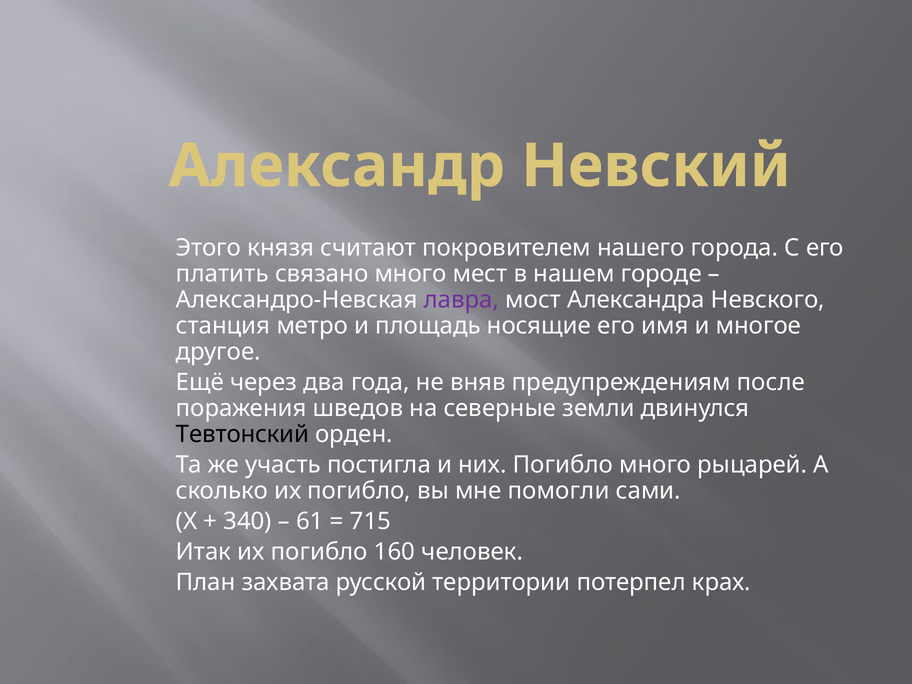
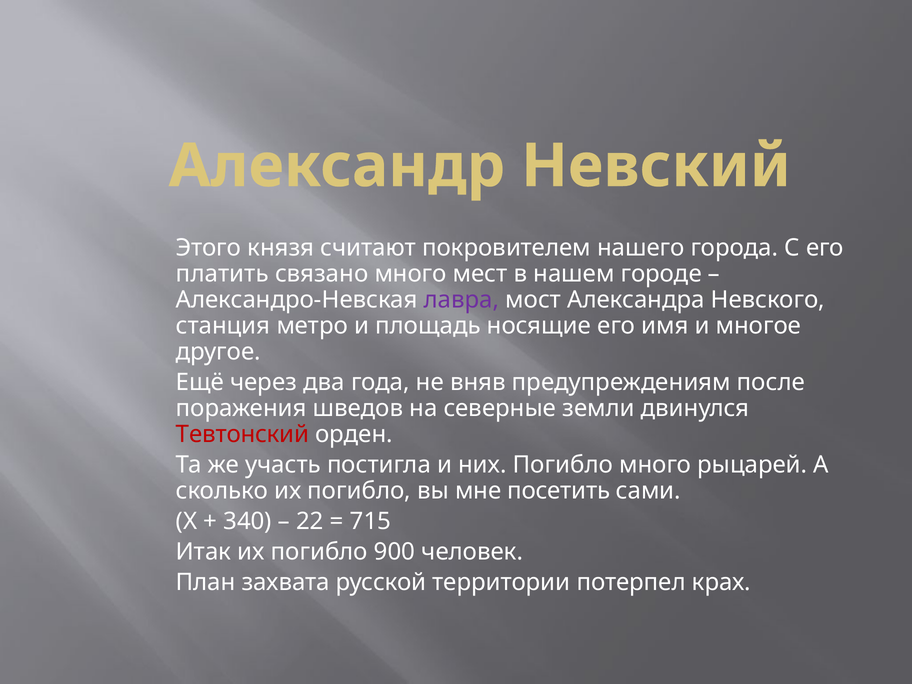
Тевтонский colour: black -> red (243, 434)
помогли: помогли -> посетить (559, 491)
61: 61 -> 22 (310, 521)
160: 160 -> 900 (395, 552)
